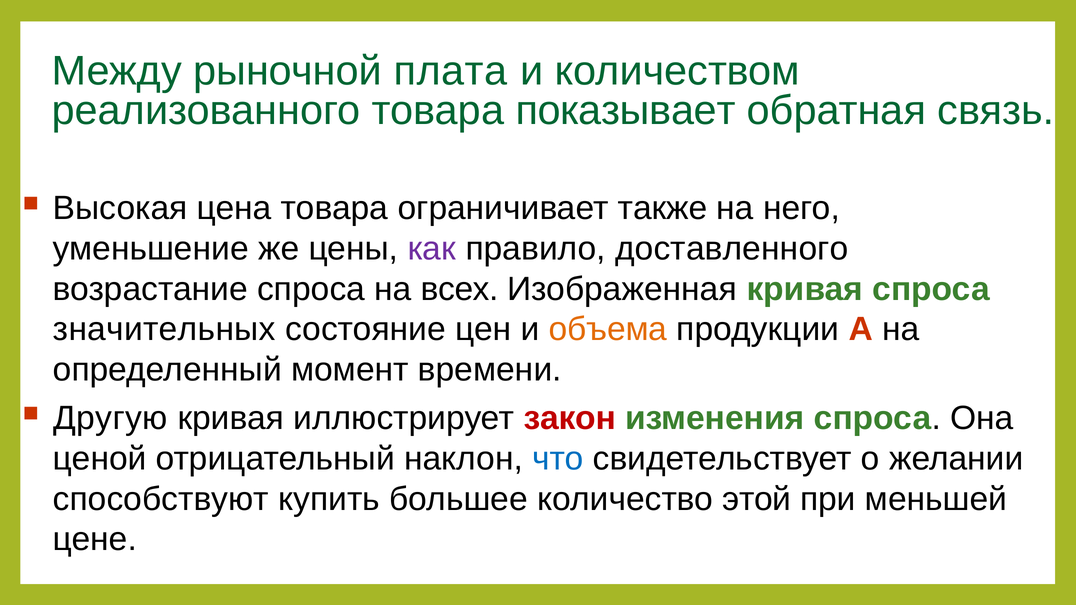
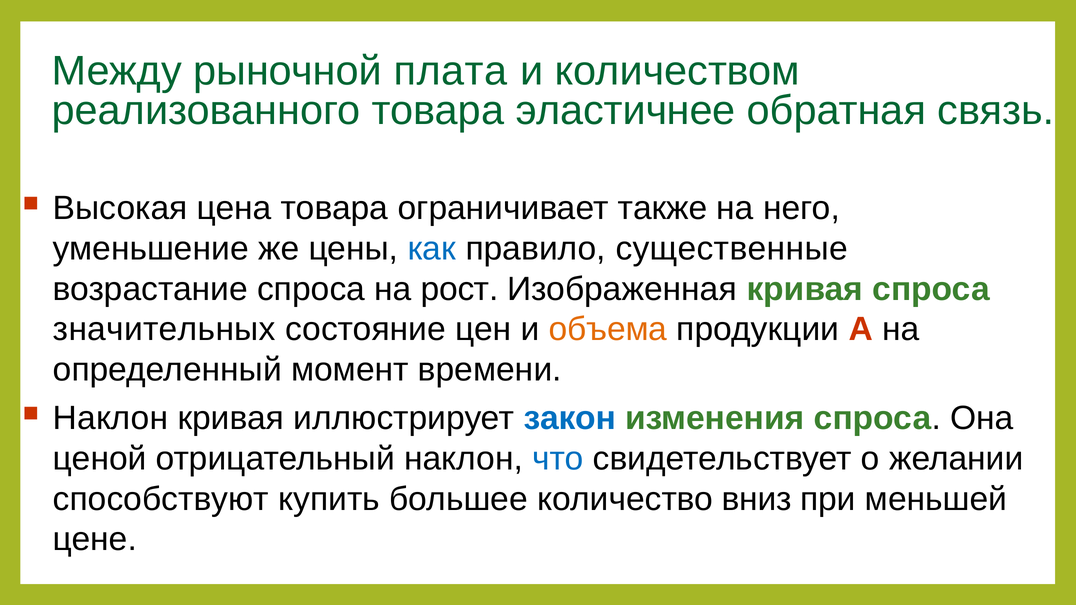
показывает: показывает -> эластичнее (626, 111)
как colour: purple -> blue (432, 249)
доставленного: доставленного -> существенные (732, 249)
всех: всех -> рост (460, 289)
Другую: Другую -> Наклон (110, 419)
закон colour: red -> blue (570, 419)
этой: этой -> вниз (757, 499)
